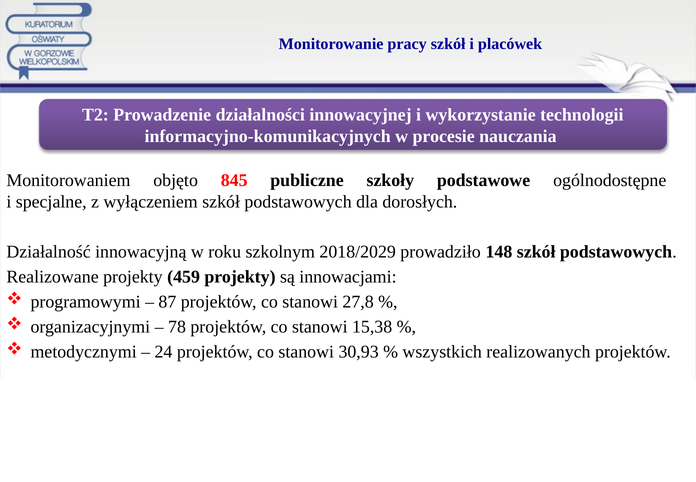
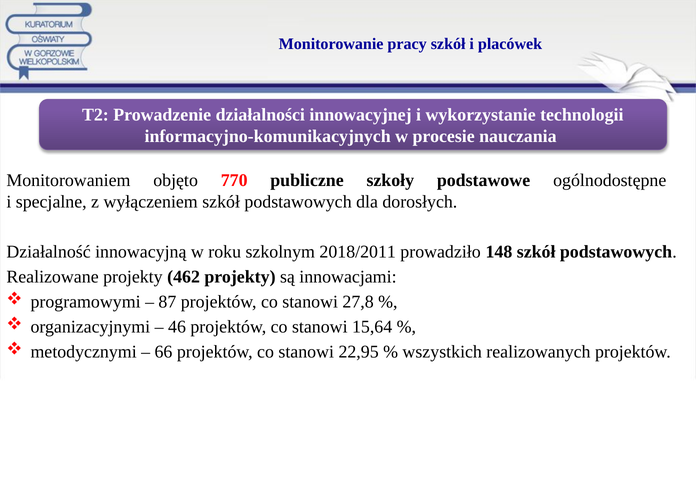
845: 845 -> 770 (234, 180)
2018/2029: 2018/2029 -> 2018/2011 (358, 252)
459: 459 -> 462 (184, 277)
78: 78 -> 46 (177, 327)
15,38: 15,38 -> 15,64 (372, 327)
24: 24 -> 66 (163, 352)
30,93: 30,93 -> 22,95 (359, 352)
